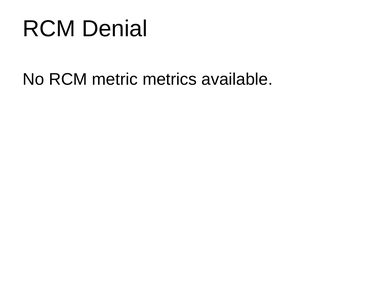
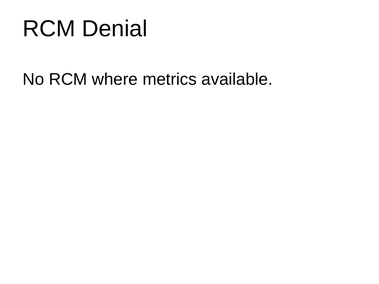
metric: metric -> where (115, 79)
